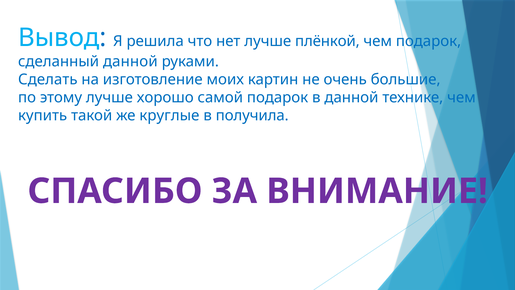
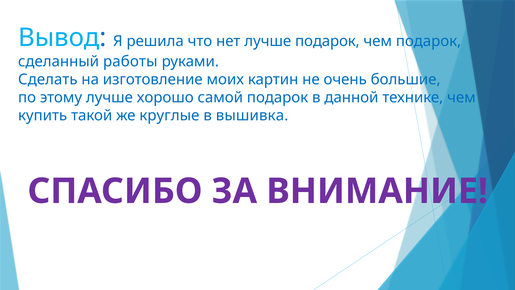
лучше плёнкой: плёнкой -> подарок (327, 41)
сделанный данной: данной -> работы (130, 61)
получила: получила -> вышивка (252, 115)
